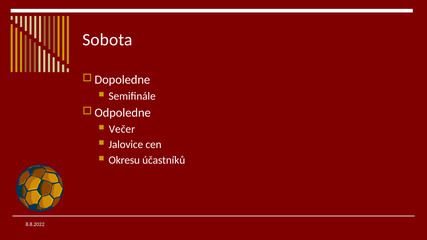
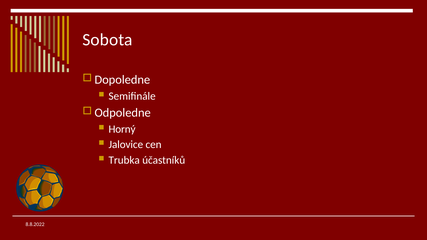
Večer: Večer -> Horný (122, 129)
Okresu: Okresu -> Trubka (124, 160)
